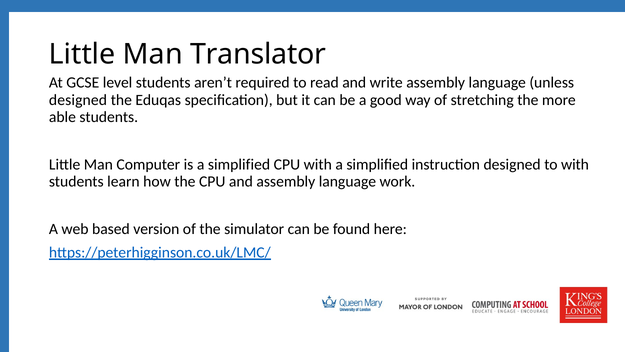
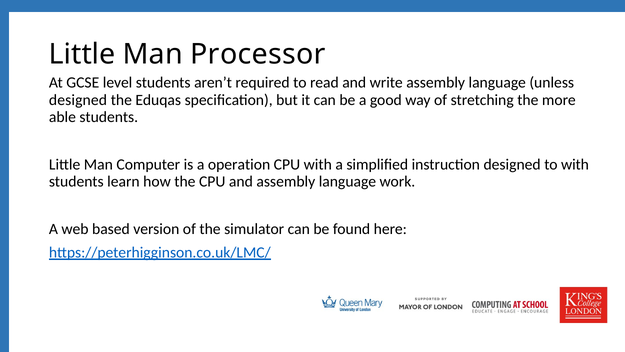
Translator: Translator -> Processor (258, 54)
is a simplified: simplified -> operation (239, 164)
